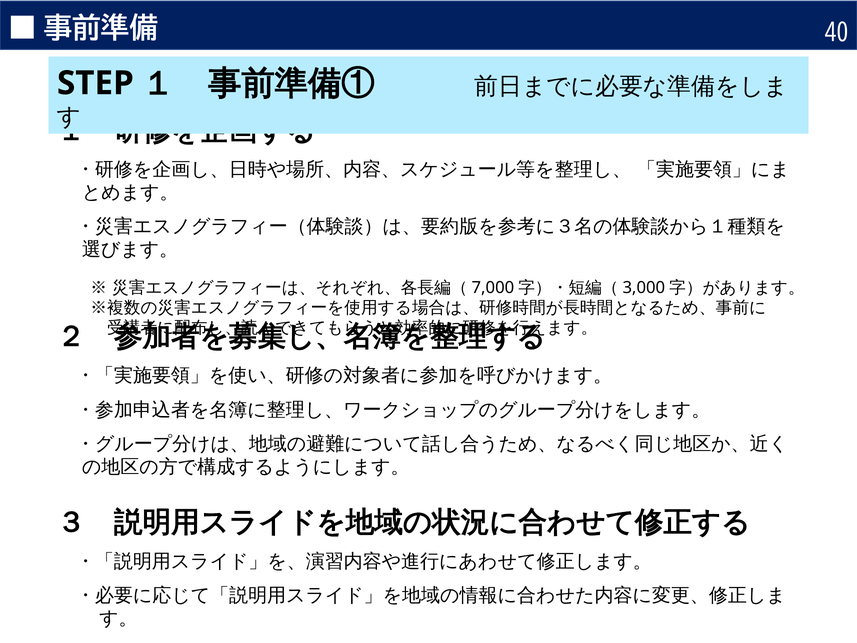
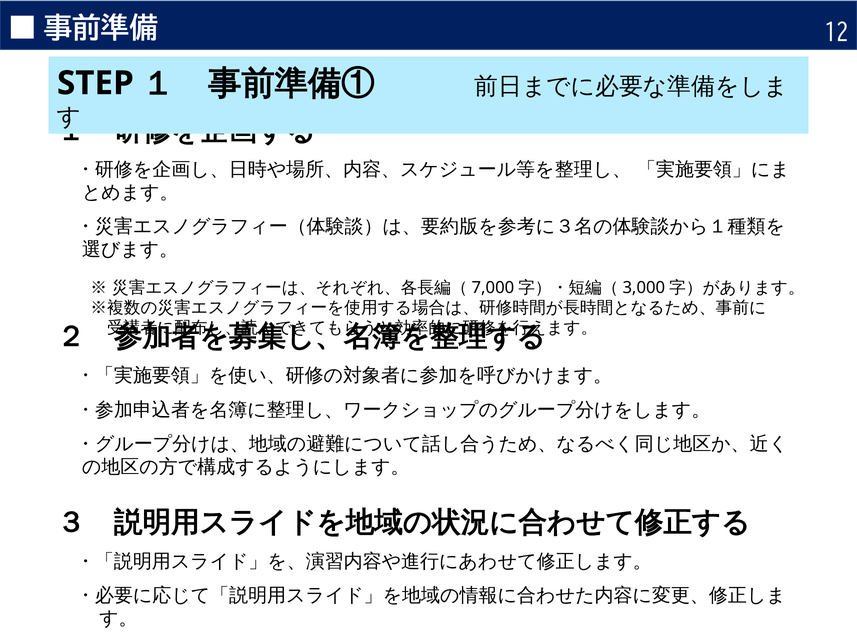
40: 40 -> 12 (836, 33)
